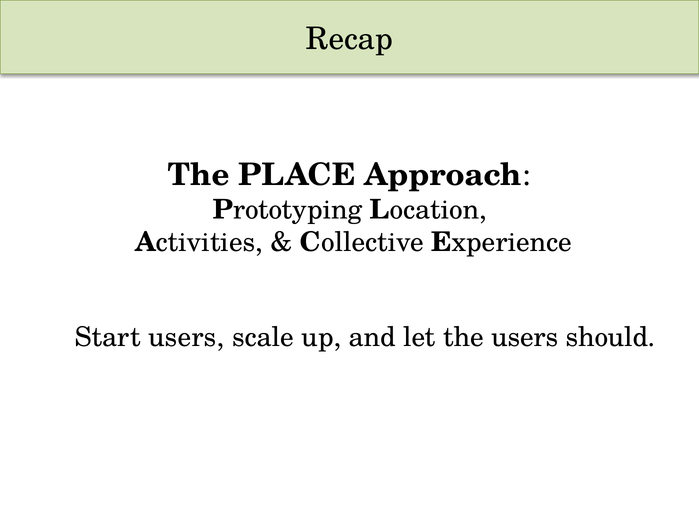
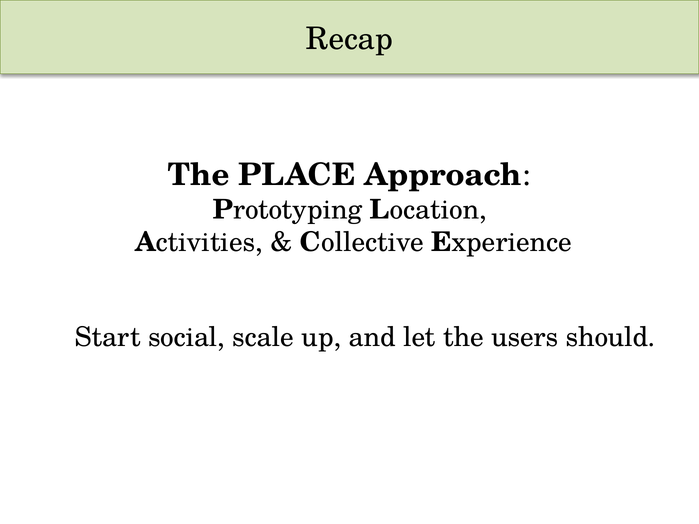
Start users: users -> social (186, 337)
